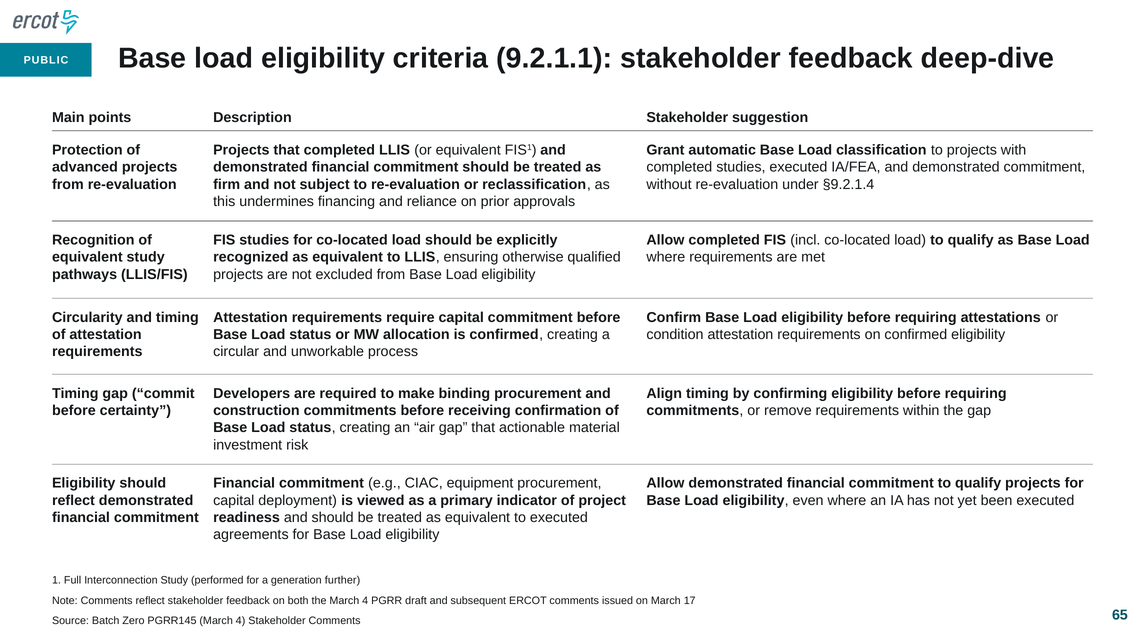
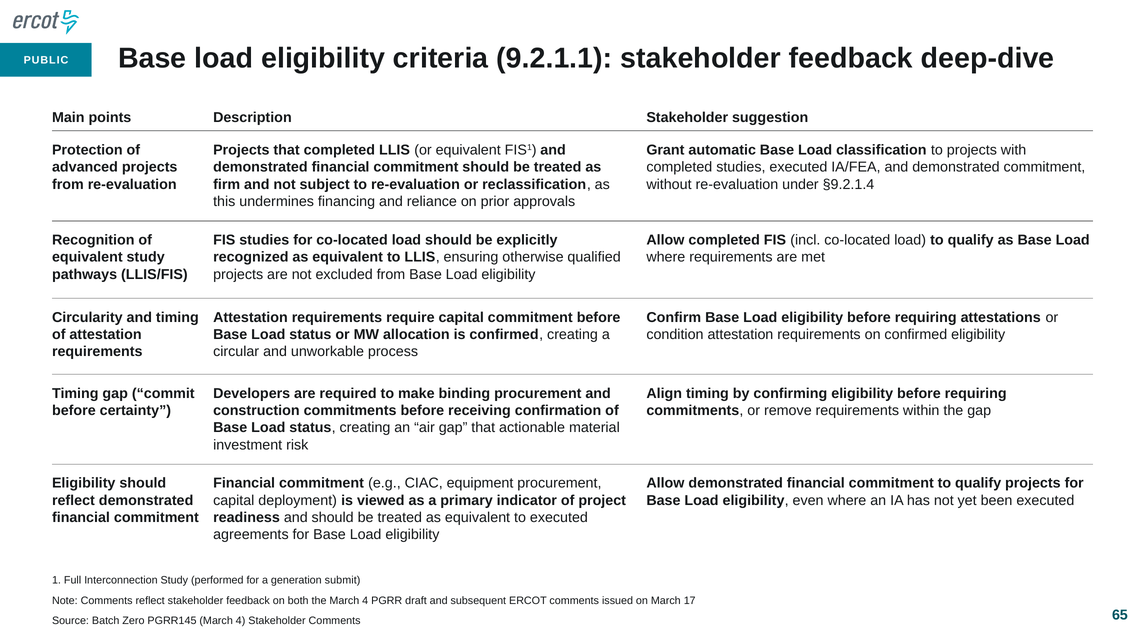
further: further -> submit (343, 580)
